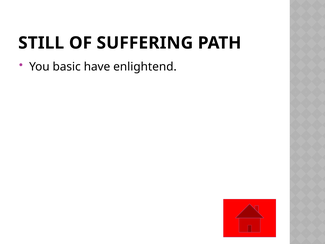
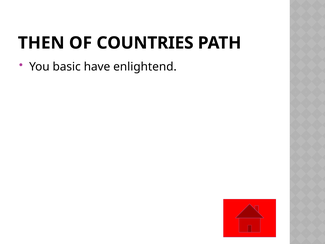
STILL: STILL -> THEN (41, 43)
SUFFERING: SUFFERING -> COUNTRIES (145, 43)
